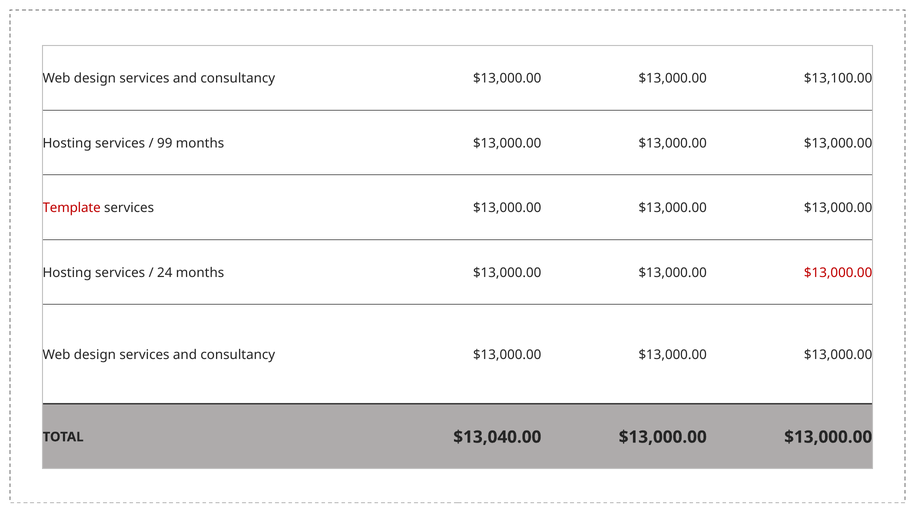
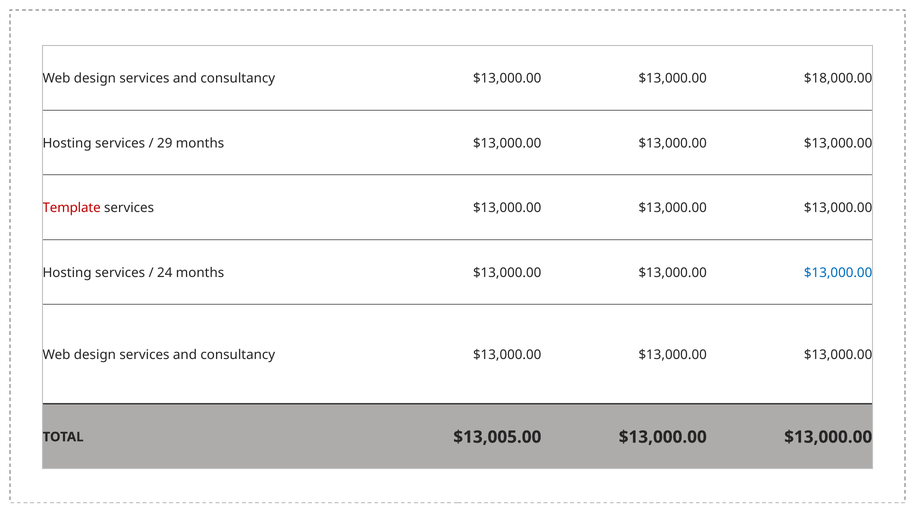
$13,100.00: $13,100.00 -> $18,000.00 (838, 79)
99: 99 -> 29 (165, 144)
$13,000.00 colour: red -> blue (838, 273)
$13,040.00: $13,040.00 -> $13,005.00 (497, 438)
